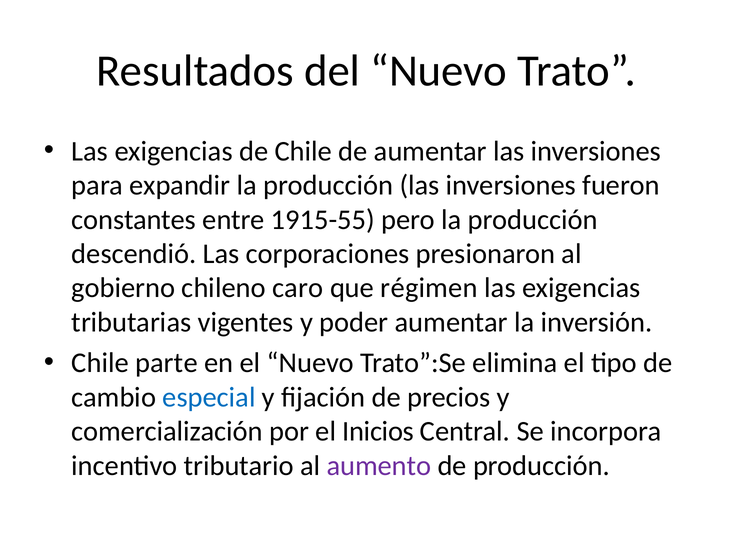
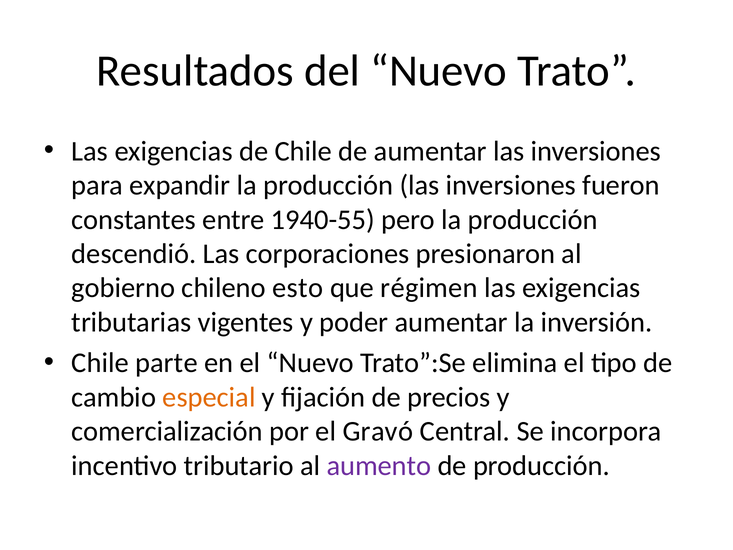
1915-55: 1915-55 -> 1940-55 (323, 219)
caro: caro -> esto (298, 288)
especial colour: blue -> orange (209, 397)
Inicios: Inicios -> Gravó (378, 431)
